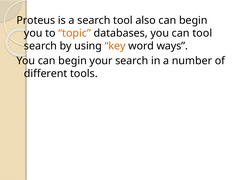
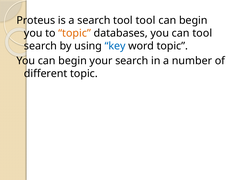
tool also: also -> tool (146, 20)
key colour: orange -> blue (115, 46)
word ways: ways -> topic (172, 46)
different tools: tools -> topic (84, 74)
